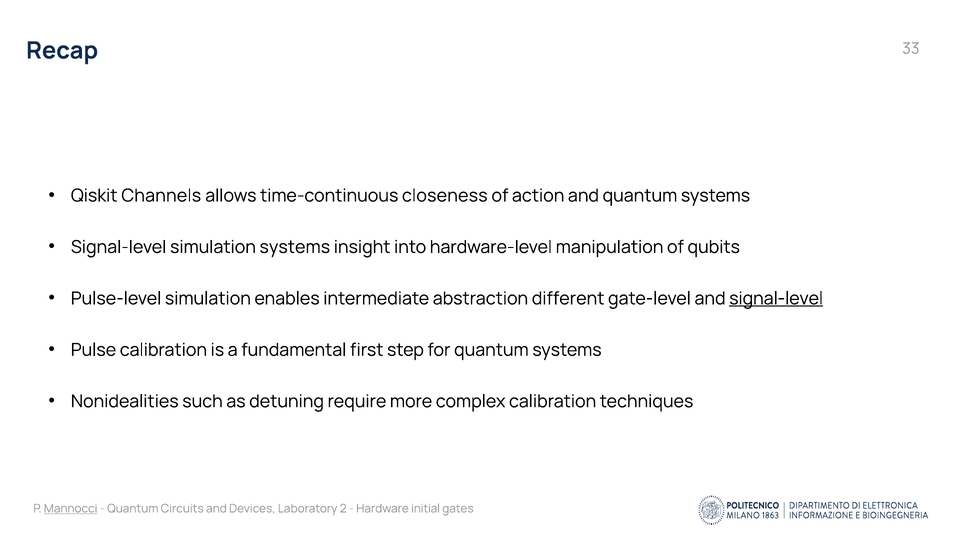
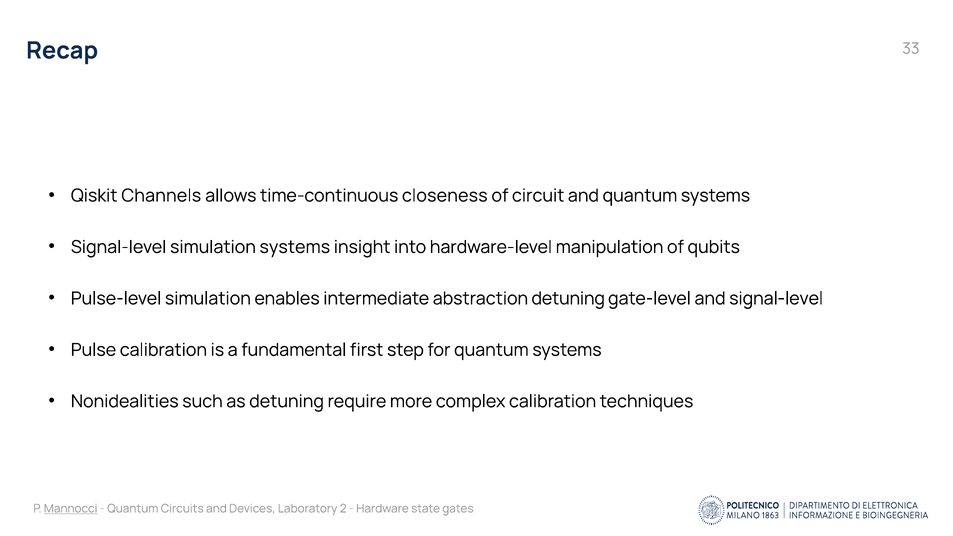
action: action -> circuit (538, 196)
abstraction different: different -> detuning (568, 299)
signal-level underline: present -> none (776, 299)
initial: initial -> state (426, 509)
